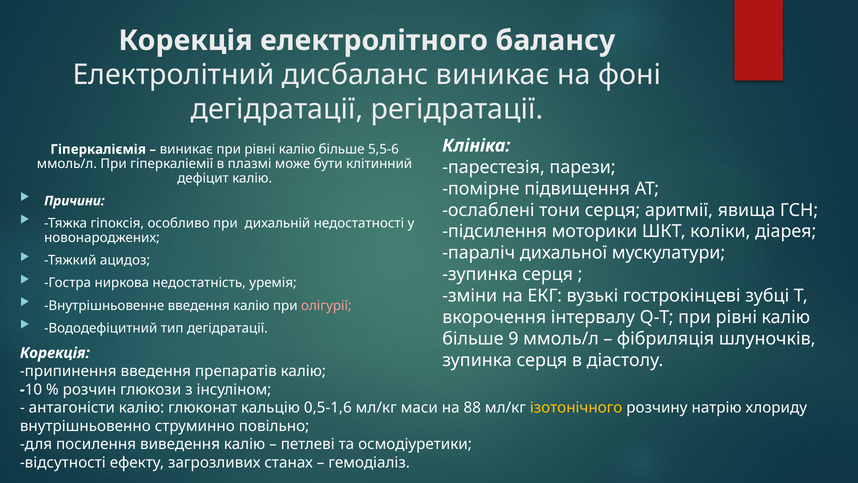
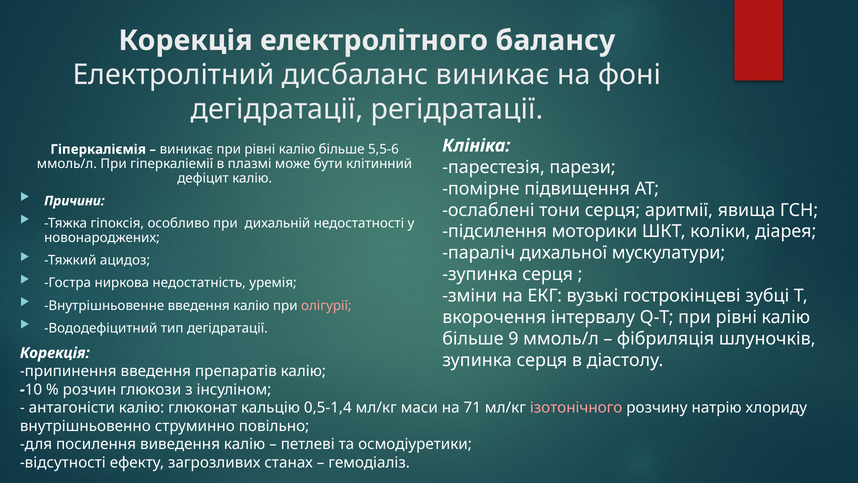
0,5-1,6: 0,5-1,6 -> 0,5-1,4 (328, 407)
88: 88 -> 71 (472, 407)
ізотонічного colour: yellow -> pink (576, 407)
